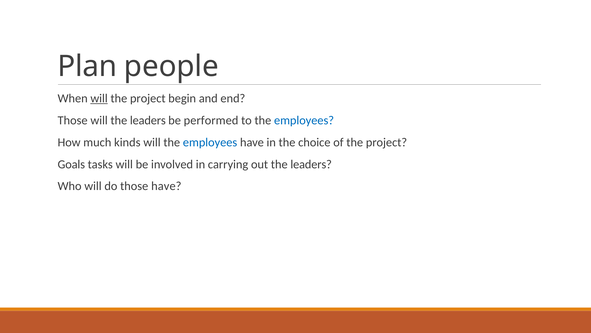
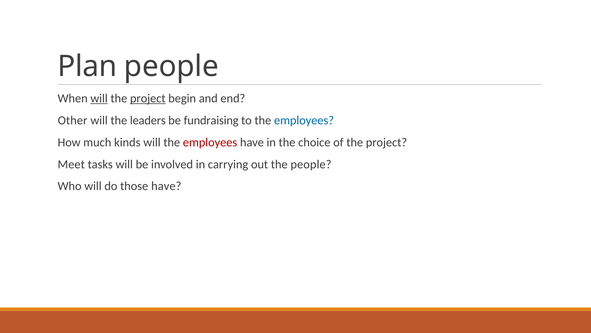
project underline: none -> present (148, 98)
Those: Those -> Other (73, 120)
performed: performed -> fundraising (211, 120)
employees colour: blue -> red (210, 142)
Goals: Goals -> Meet (71, 164)
out the leaders: leaders -> people (311, 164)
